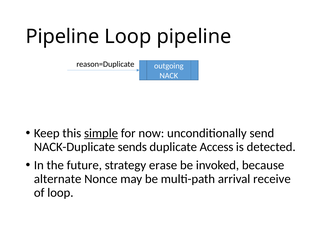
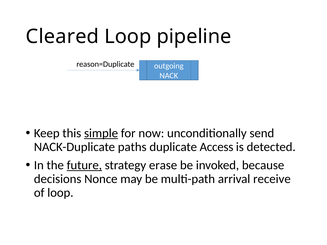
Pipeline: Pipeline -> Cleared (62, 37)
sends: sends -> paths (132, 147)
future underline: none -> present (84, 165)
alternate: alternate -> decisions (58, 179)
